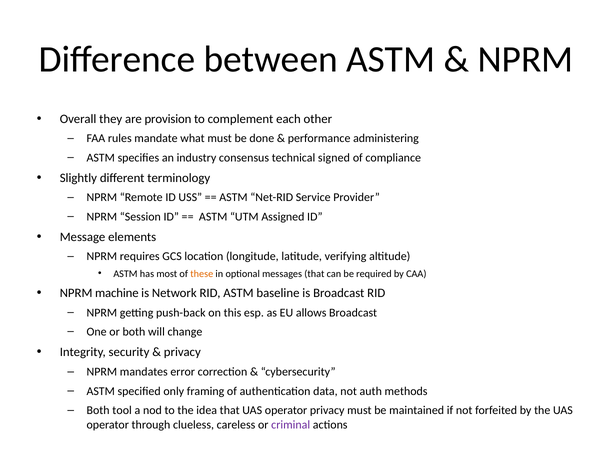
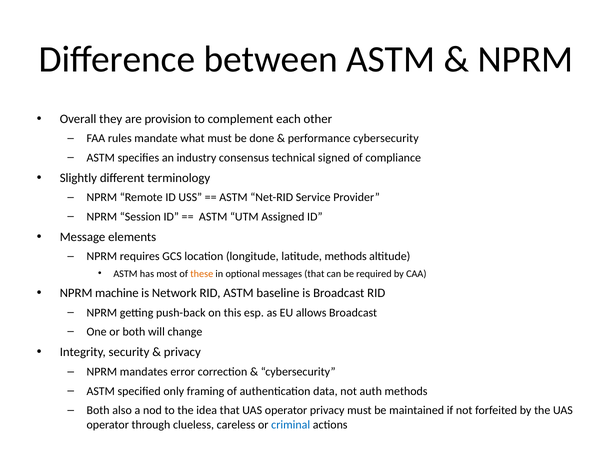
performance administering: administering -> cybersecurity (386, 138)
latitude verifying: verifying -> methods (346, 256)
tool: tool -> also (122, 410)
criminal colour: purple -> blue (291, 425)
